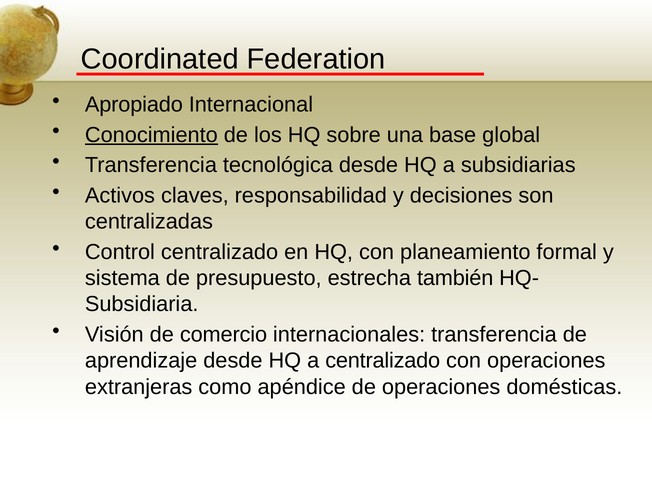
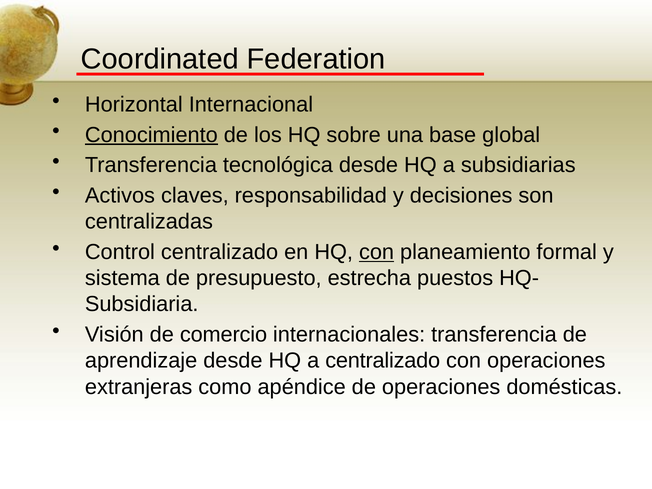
Apropiado: Apropiado -> Horizontal (134, 104)
con underline: none -> present (377, 252)
también: también -> puestos (455, 278)
